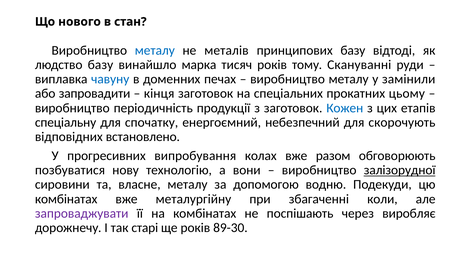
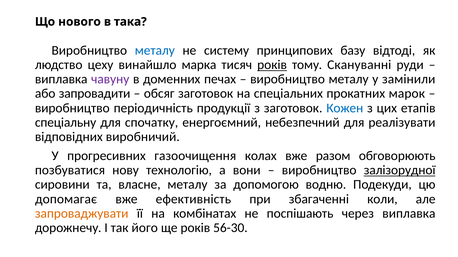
стан: стан -> така (130, 22)
металів: металів -> систему (227, 51)
людство базу: базу -> цеху (101, 65)
років underline: none -> present (272, 65)
чавуну colour: blue -> purple (110, 79)
кінця: кінця -> обсяг (159, 94)
цьому: цьому -> марок (407, 94)
скорочують: скорочують -> реалізувати (402, 123)
встановлено: встановлено -> виробничий (143, 137)
випробування: випробування -> газоочищення (195, 156)
комбінатах: комбінатах -> допомагає (66, 199)
металургійну: металургійну -> ефективність (193, 199)
запроваджувати colour: purple -> orange (82, 214)
через виробляє: виробляє -> виплавка (409, 214)
старі: старі -> його (145, 228)
89-30: 89-30 -> 56-30 (230, 228)
